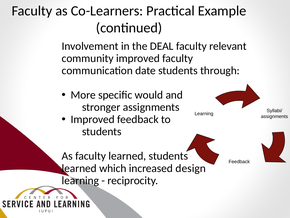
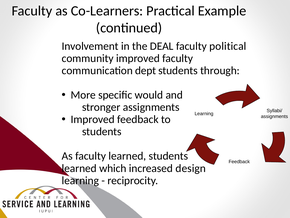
relevant: relevant -> political (228, 46)
date: date -> dept (146, 70)
